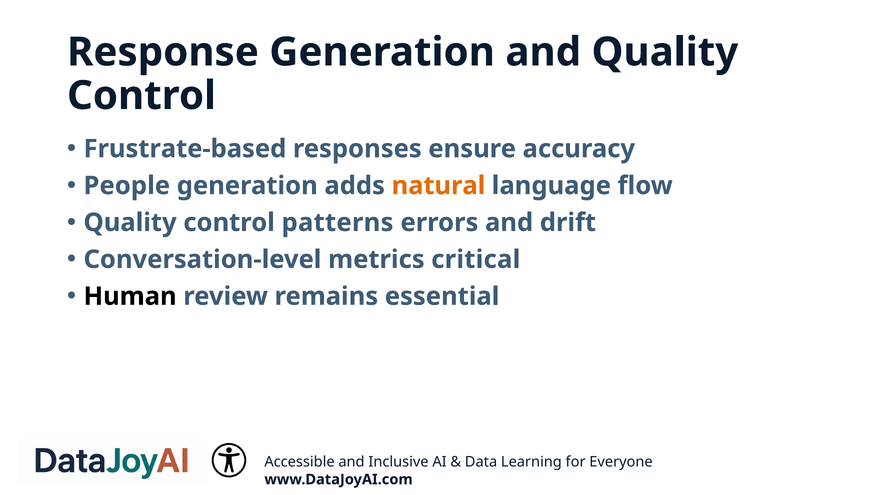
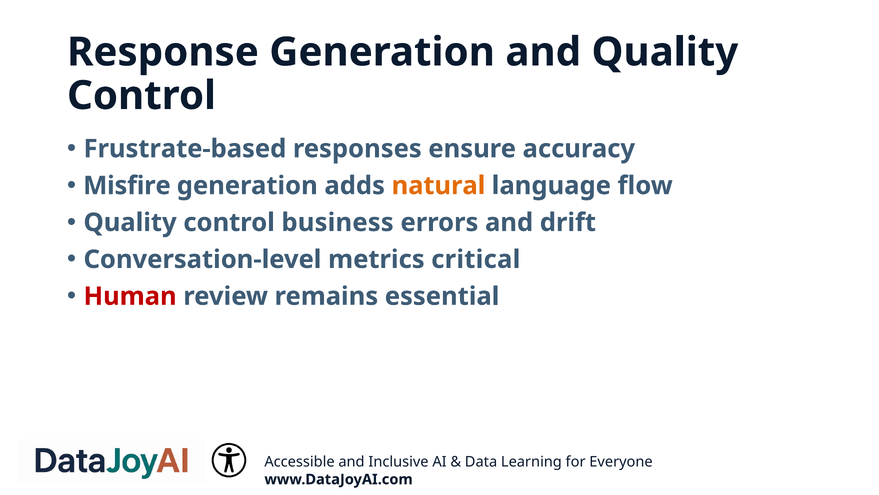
People: People -> Misfire (127, 185)
patterns: patterns -> business (338, 222)
Human colour: black -> red (130, 296)
